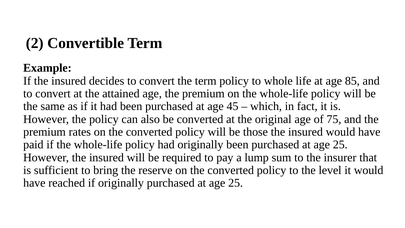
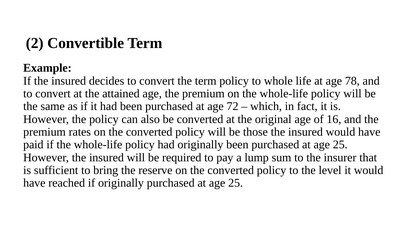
85: 85 -> 78 (352, 81)
45: 45 -> 72 (233, 106)
75: 75 -> 16 (334, 119)
